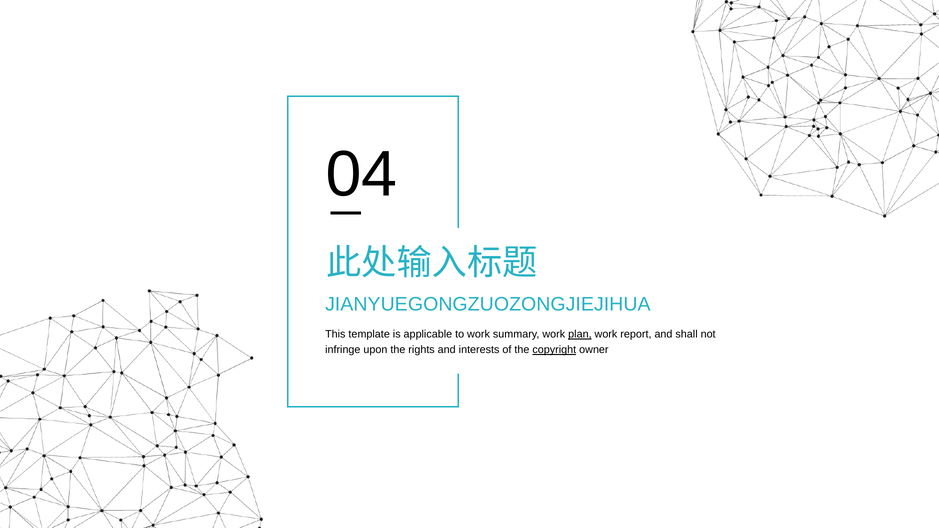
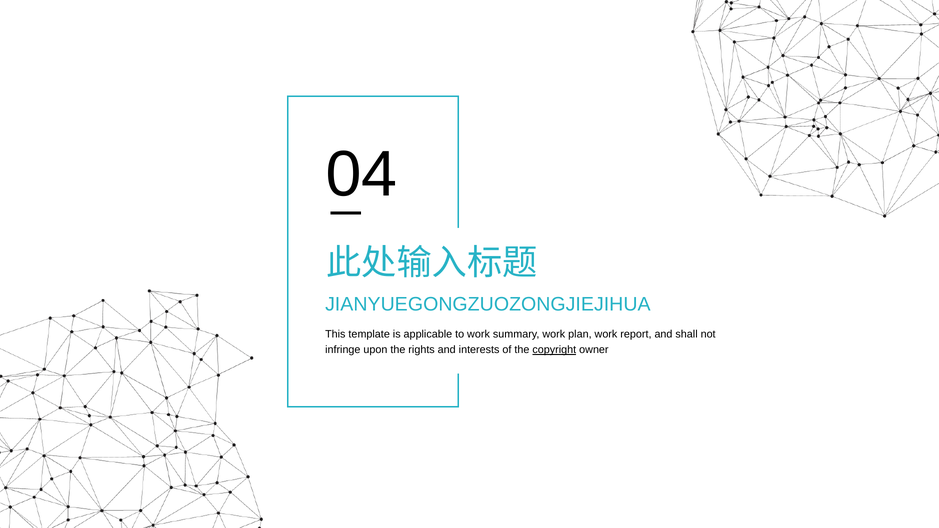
plan underline: present -> none (580, 334)
